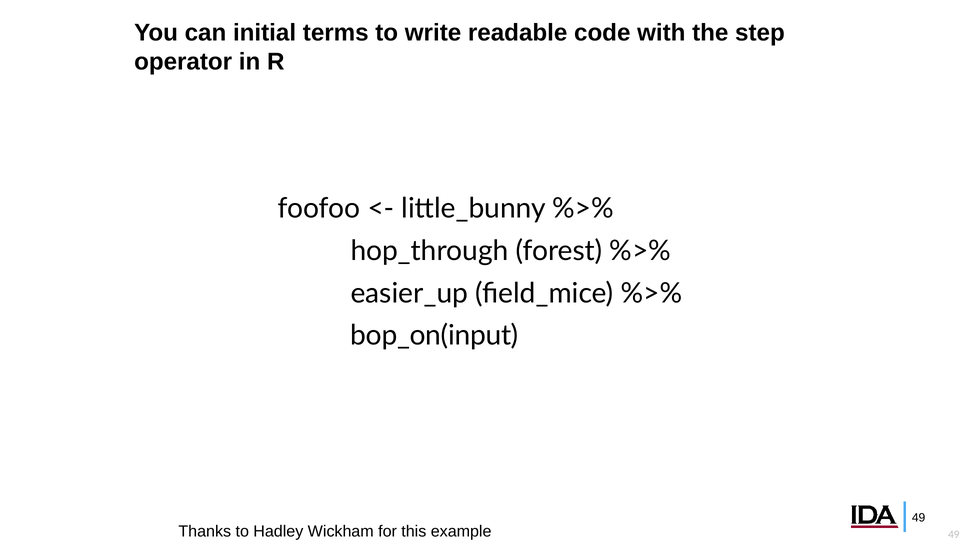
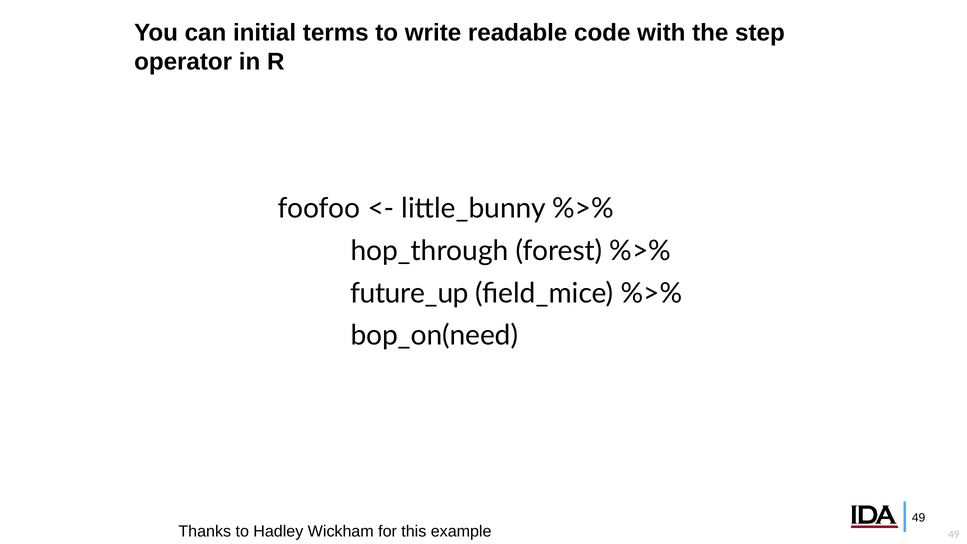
easier_up: easier_up -> future_up (409, 293)
bop_on(input: bop_on(input -> bop_on(need (434, 336)
